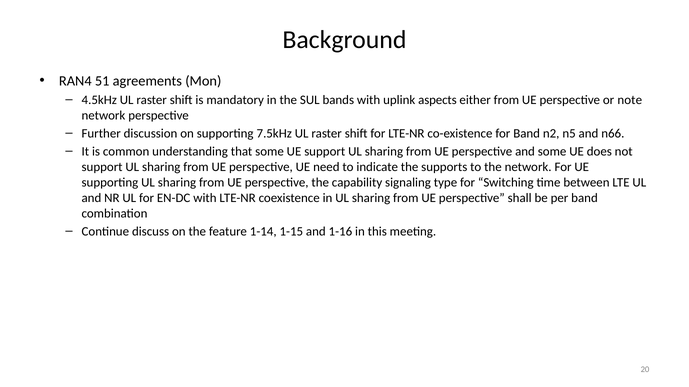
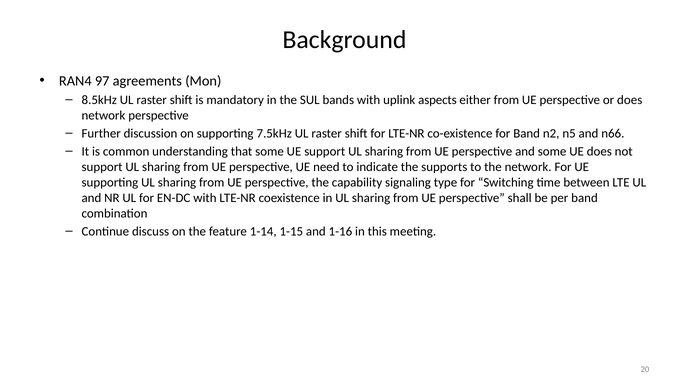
51: 51 -> 97 (102, 81)
4.5kHz: 4.5kHz -> 8.5kHz (99, 100)
or note: note -> does (630, 100)
